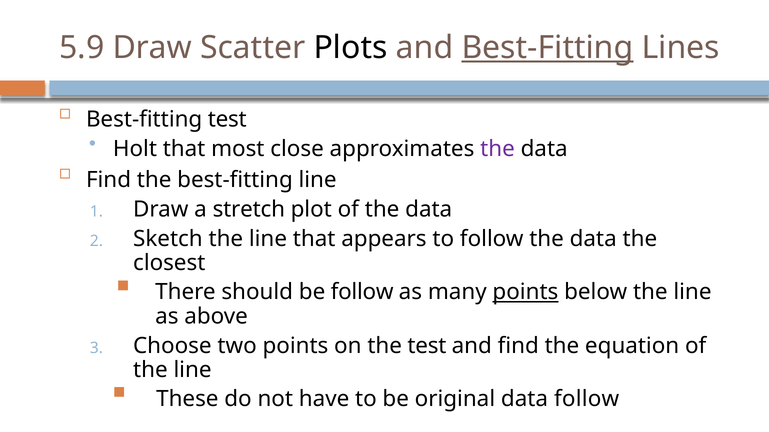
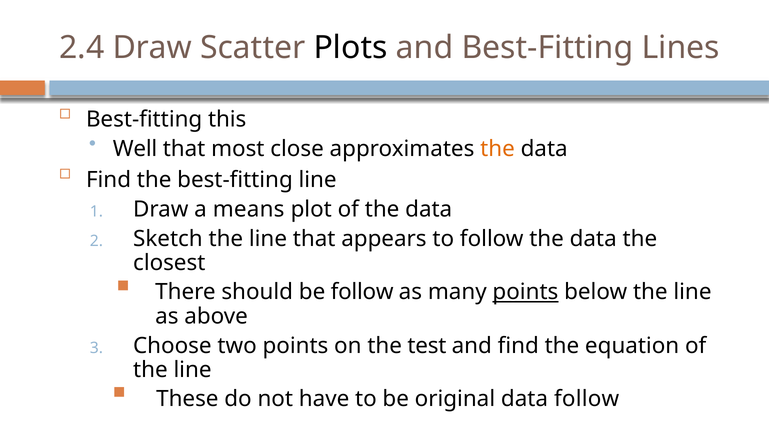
5.9: 5.9 -> 2.4 (82, 48)
Best-Fitting underline: present -> none (547, 48)
Best-fitting test: test -> this (227, 120)
Holt: Holt -> Well (135, 149)
the colour: purple -> orange (498, 149)
stretch: stretch -> means (249, 210)
